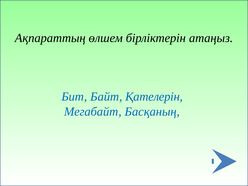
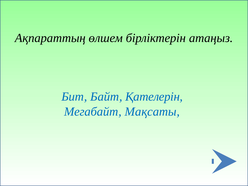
Басқаның: Басқаның -> Мақсаты (152, 112)
